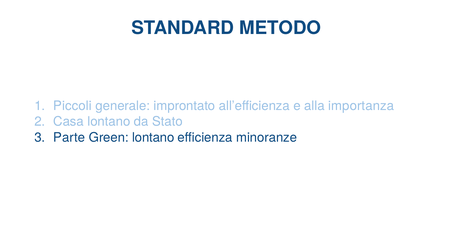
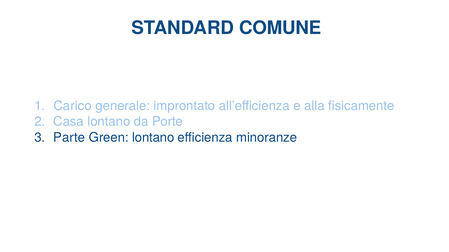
METODO: METODO -> COMUNE (280, 28)
Piccoli: Piccoli -> Carico (73, 106)
importanza: importanza -> fisicamente (361, 106)
Stato: Stato -> Porte (167, 122)
